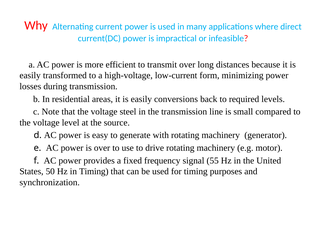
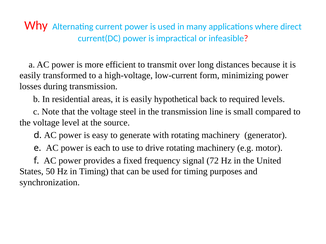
conversions: conversions -> hypothetical (176, 99)
is over: over -> each (102, 148)
55: 55 -> 72 (213, 161)
